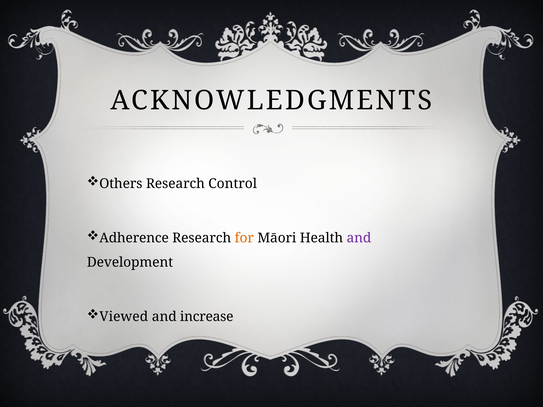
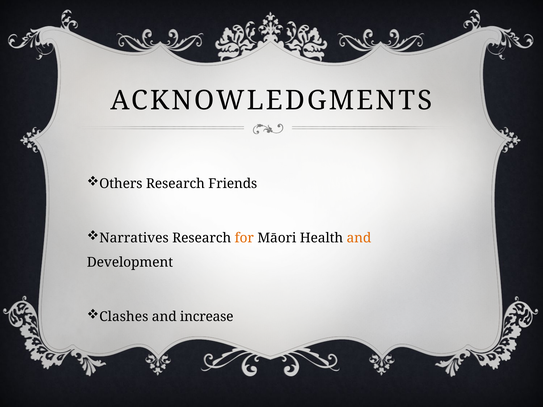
Control: Control -> Friends (233, 184)
Adherence: Adherence -> Narratives (134, 238)
and colour: purple -> orange (359, 238)
Viewed: Viewed -> Clashes (124, 317)
